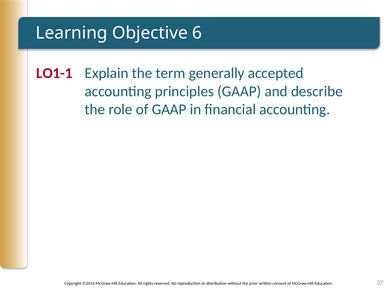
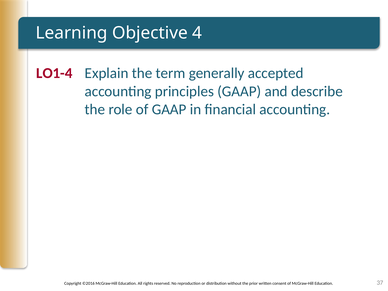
6: 6 -> 4 (197, 33)
LO1-1: LO1-1 -> LO1-4 (54, 73)
